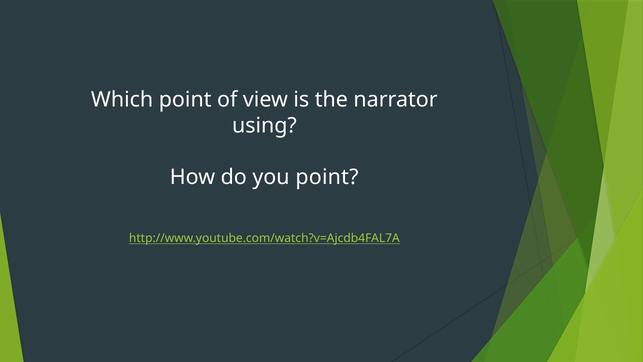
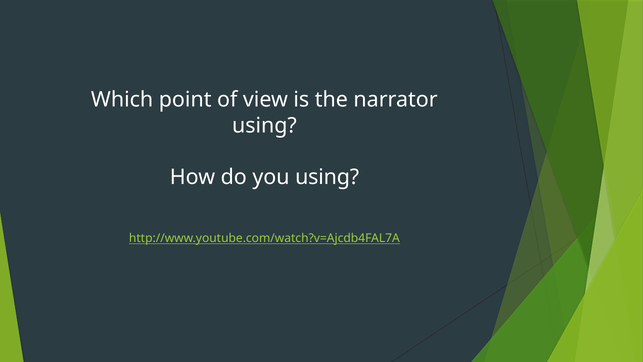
you point: point -> using (327, 177)
